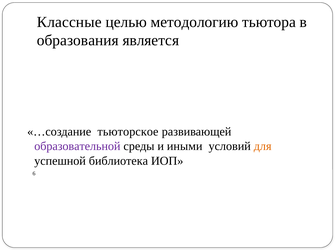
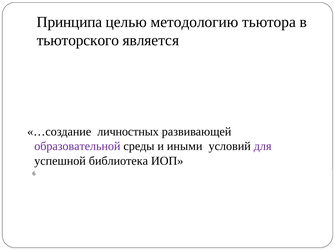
Классные: Классные -> Принципа (69, 22)
образования: образования -> тьюторского (78, 40)
тьюторское: тьюторское -> личностных (128, 132)
для colour: orange -> purple (263, 146)
